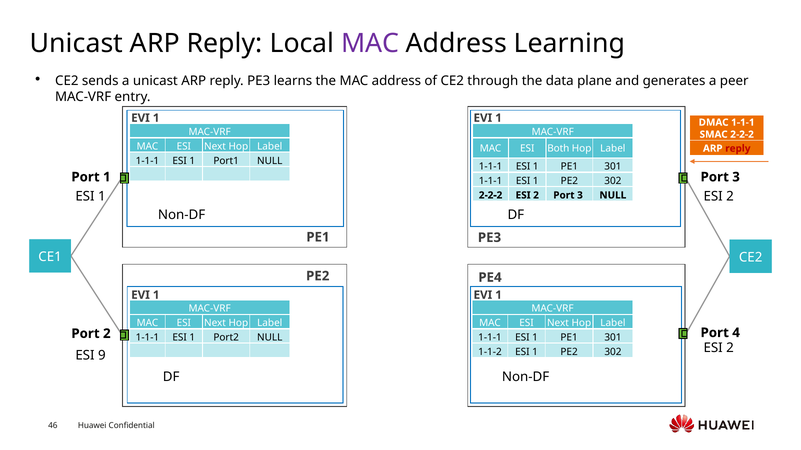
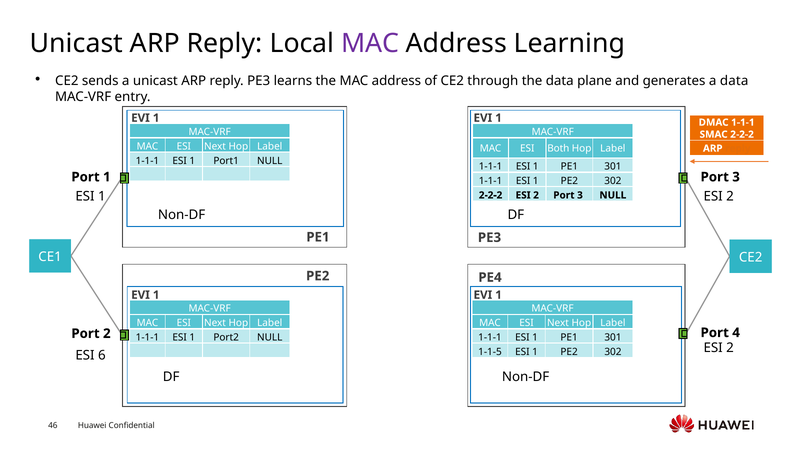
a peer: peer -> data (734, 81)
reply colour: red -> orange (738, 149)
1-1-2: 1-1-2 -> 1-1-5 (490, 352)
9: 9 -> 6 (102, 356)
